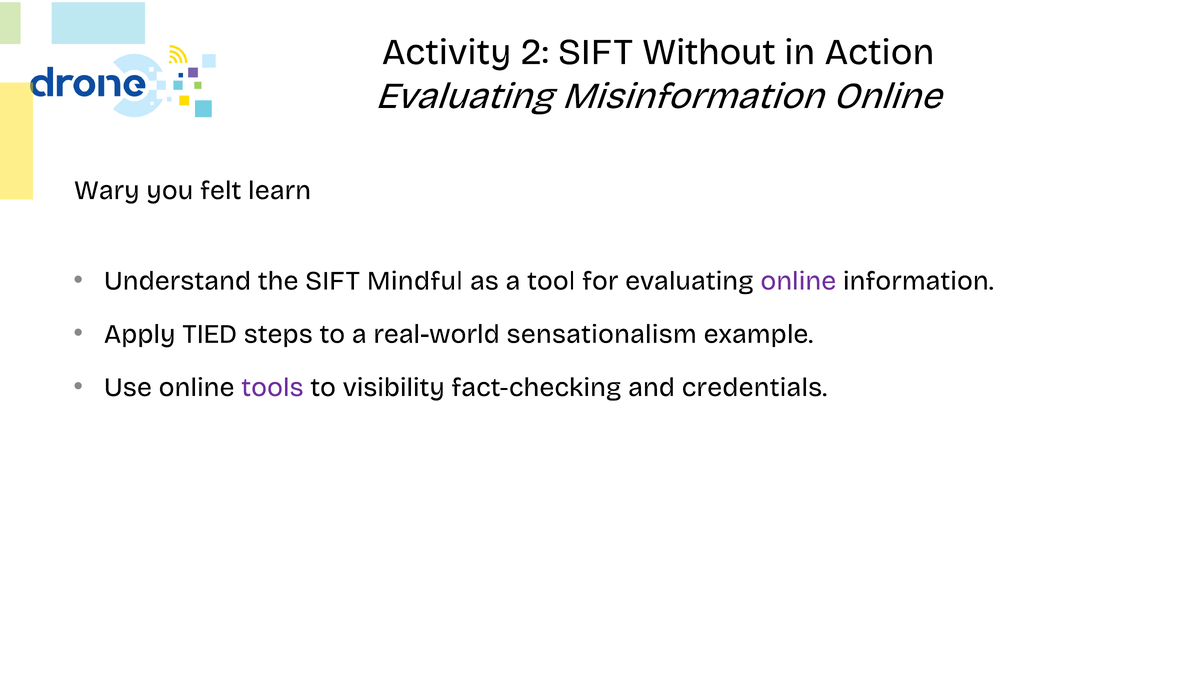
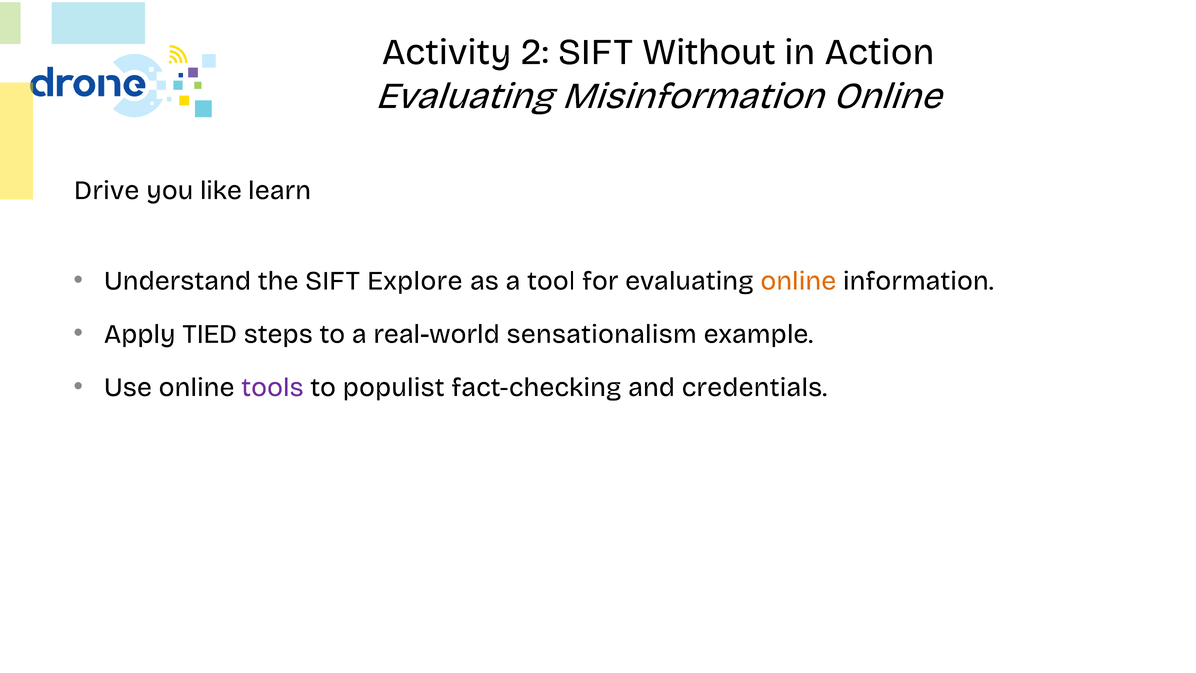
Wary: Wary -> Drive (107, 190)
felt: felt -> like (221, 190)
Mindful: Mindful -> Explore (415, 281)
online colour: purple -> orange (798, 281)
visibility: visibility -> populist (394, 387)
